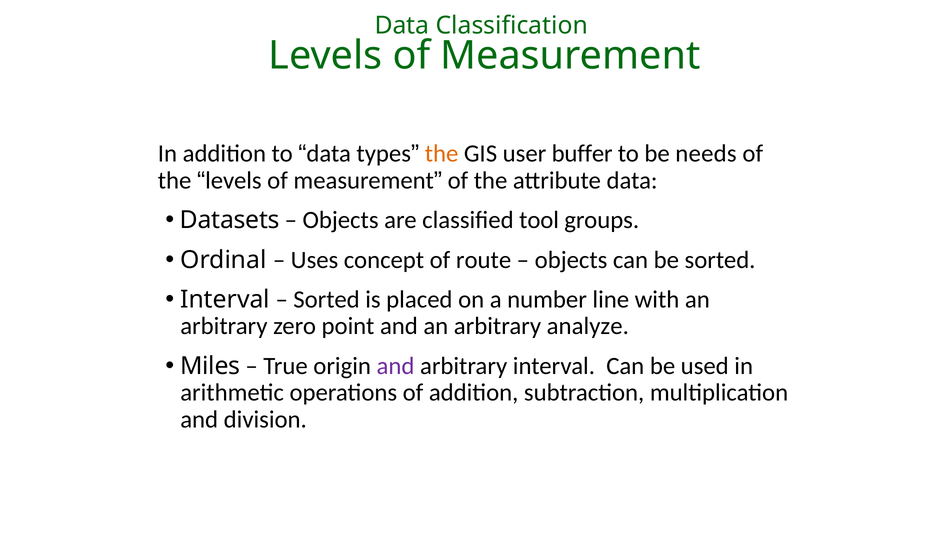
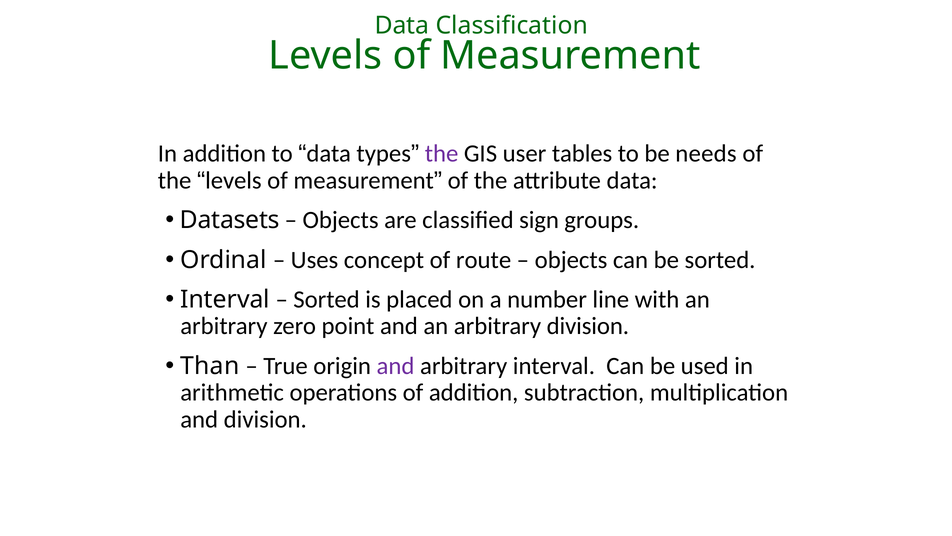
the colour: orange -> purple (442, 154)
buffer: buffer -> tables (582, 154)
tool: tool -> sign (539, 220)
arbitrary analyze: analyze -> division (588, 326)
Miles: Miles -> Than (210, 366)
